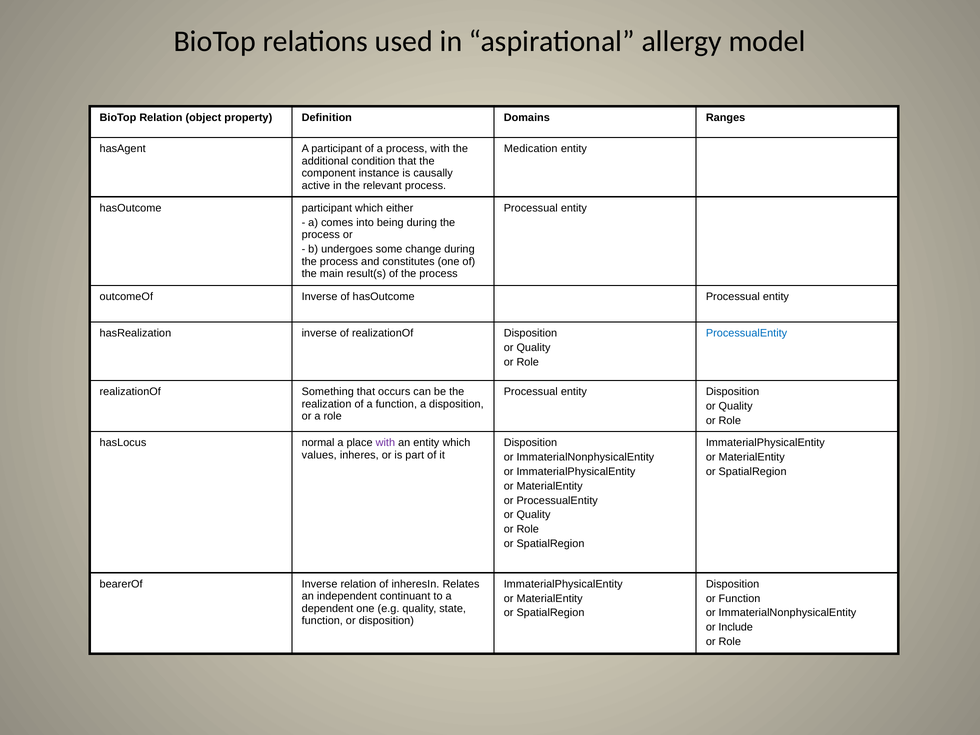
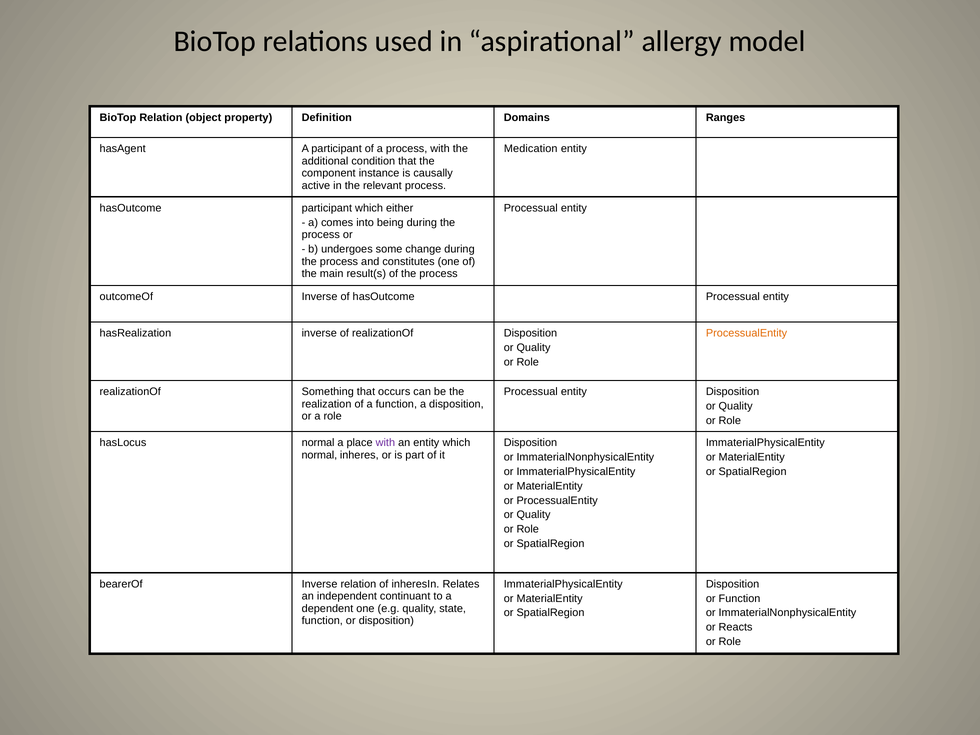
ProcessualEntity colour: blue -> orange (747, 333)
values: values -> normal (319, 455)
Include: Include -> Reacts (736, 627)
